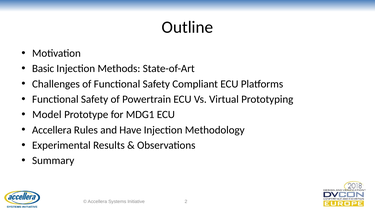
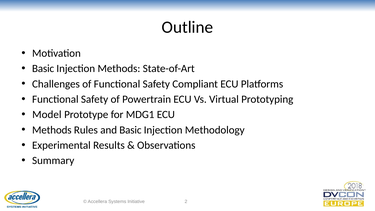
Accellera: Accellera -> Methods (52, 130)
and Have: Have -> Basic (130, 130)
